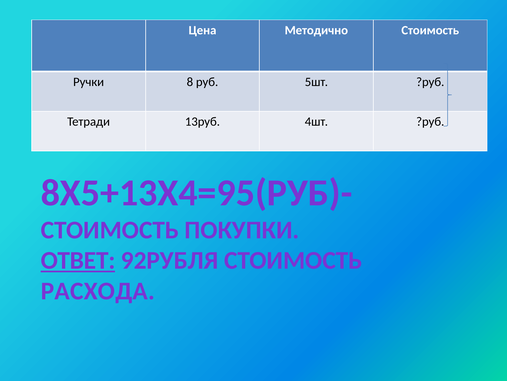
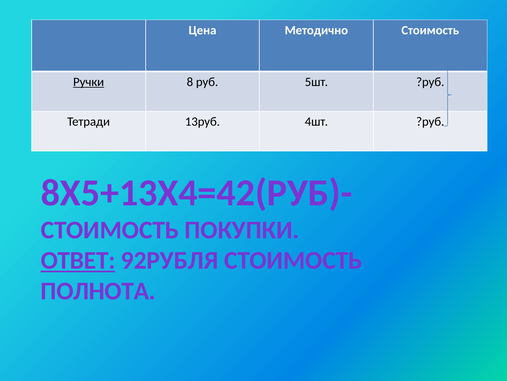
Ручки underline: none -> present (89, 82)
8Х5+13Х4=95(РУБ)-: 8Х5+13Х4=95(РУБ)- -> 8Х5+13Х4=42(РУБ)- (197, 193)
РАСХОДА: РАСХОДА -> ПОЛНОТА (98, 291)
